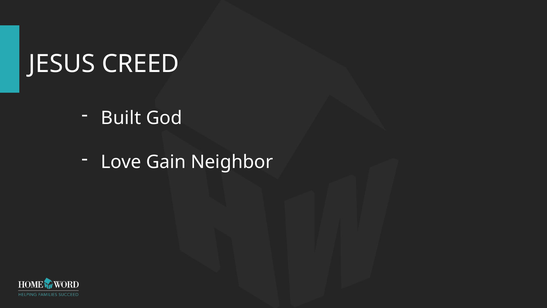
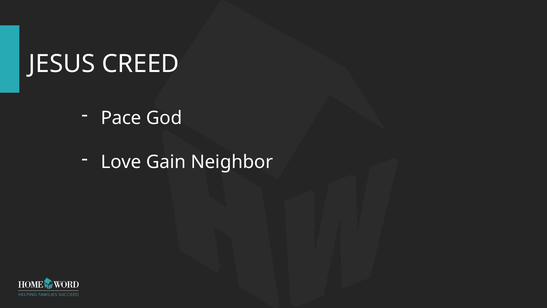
Built: Built -> Pace (121, 118)
